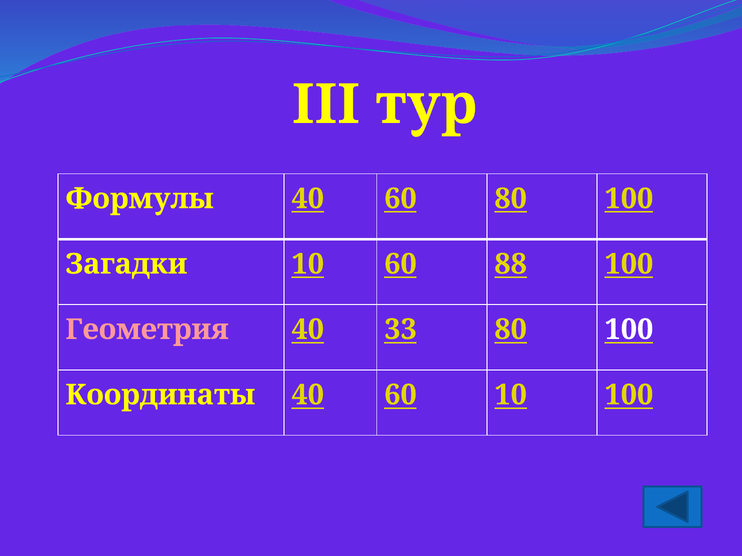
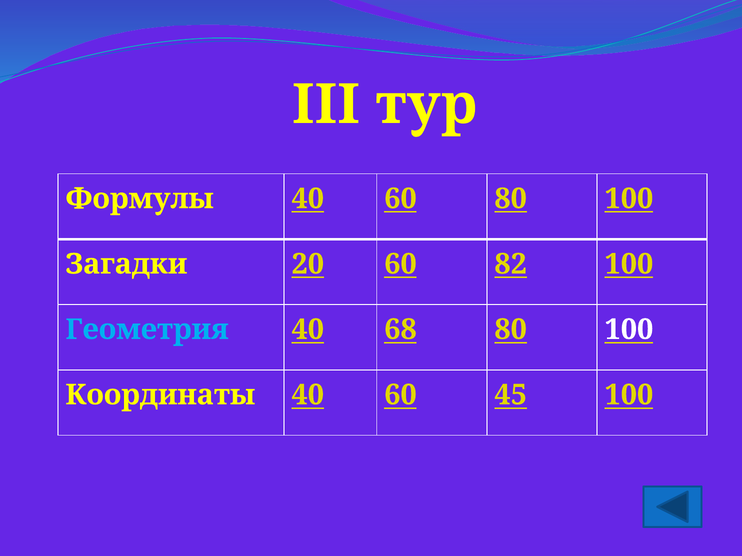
Загадки 10: 10 -> 20 (308, 264)
88: 88 -> 82 (511, 264)
Геометрия colour: pink -> light blue (147, 330)
33: 33 -> 68 (400, 330)
60 10: 10 -> 45 (511, 395)
